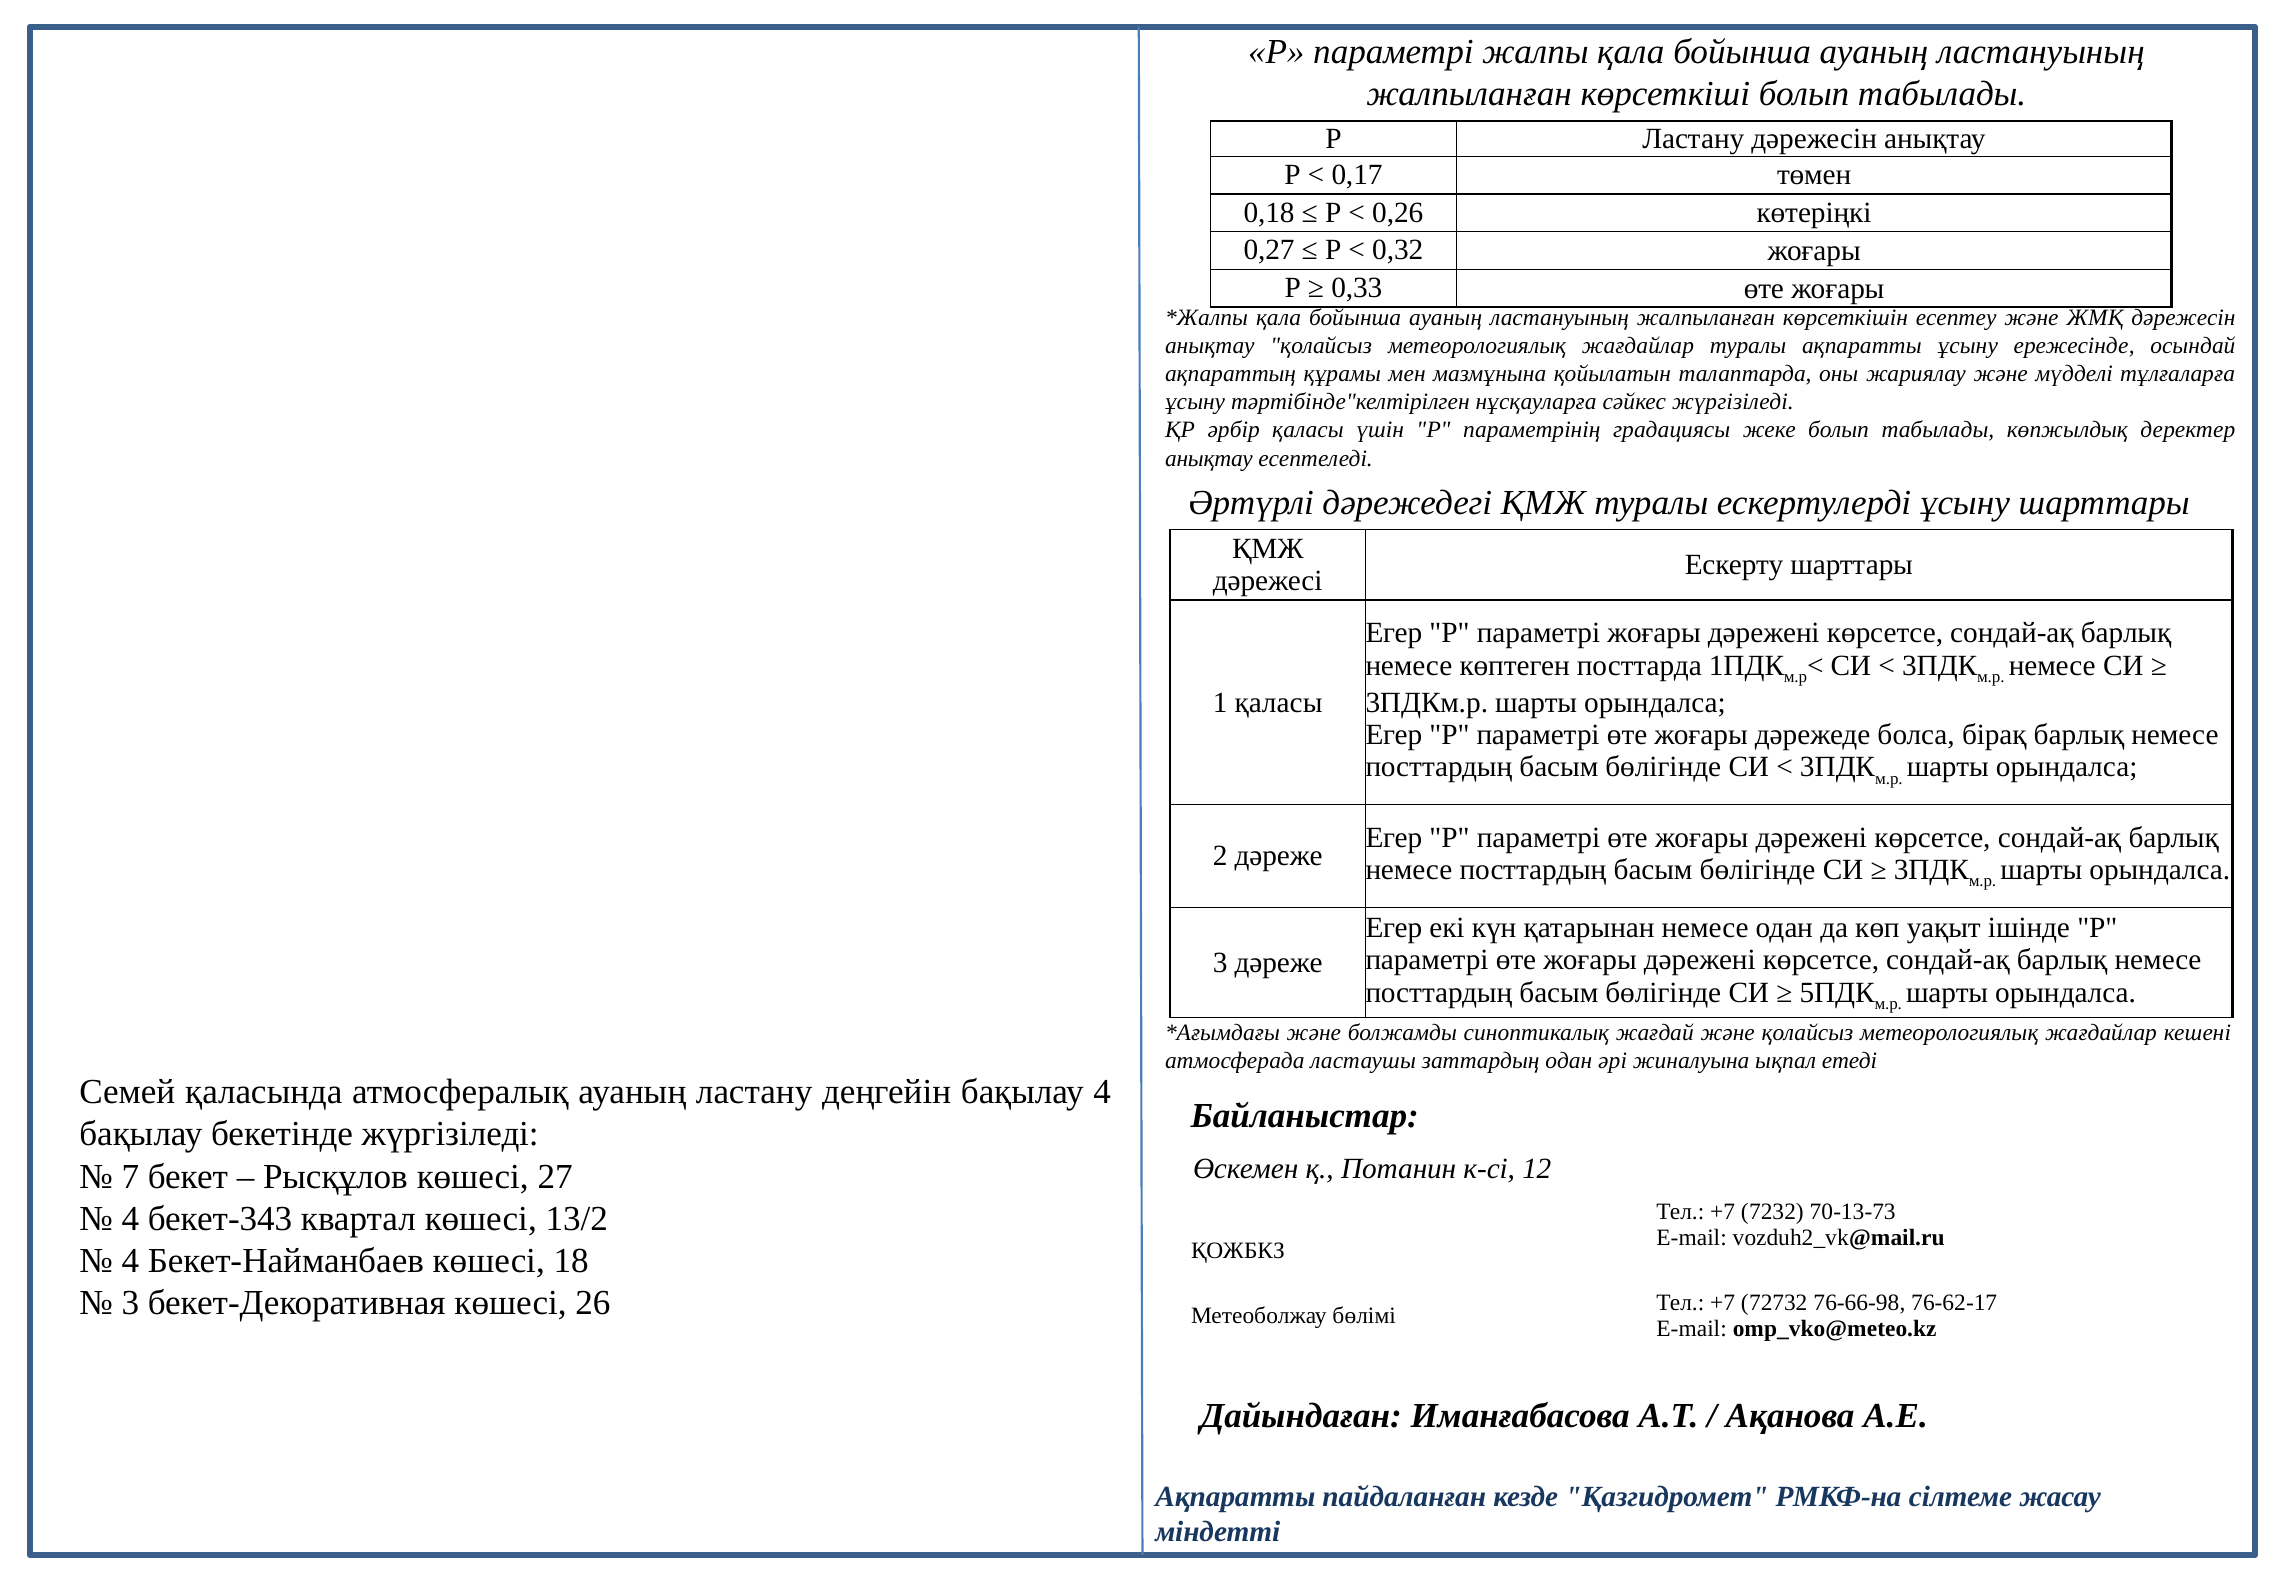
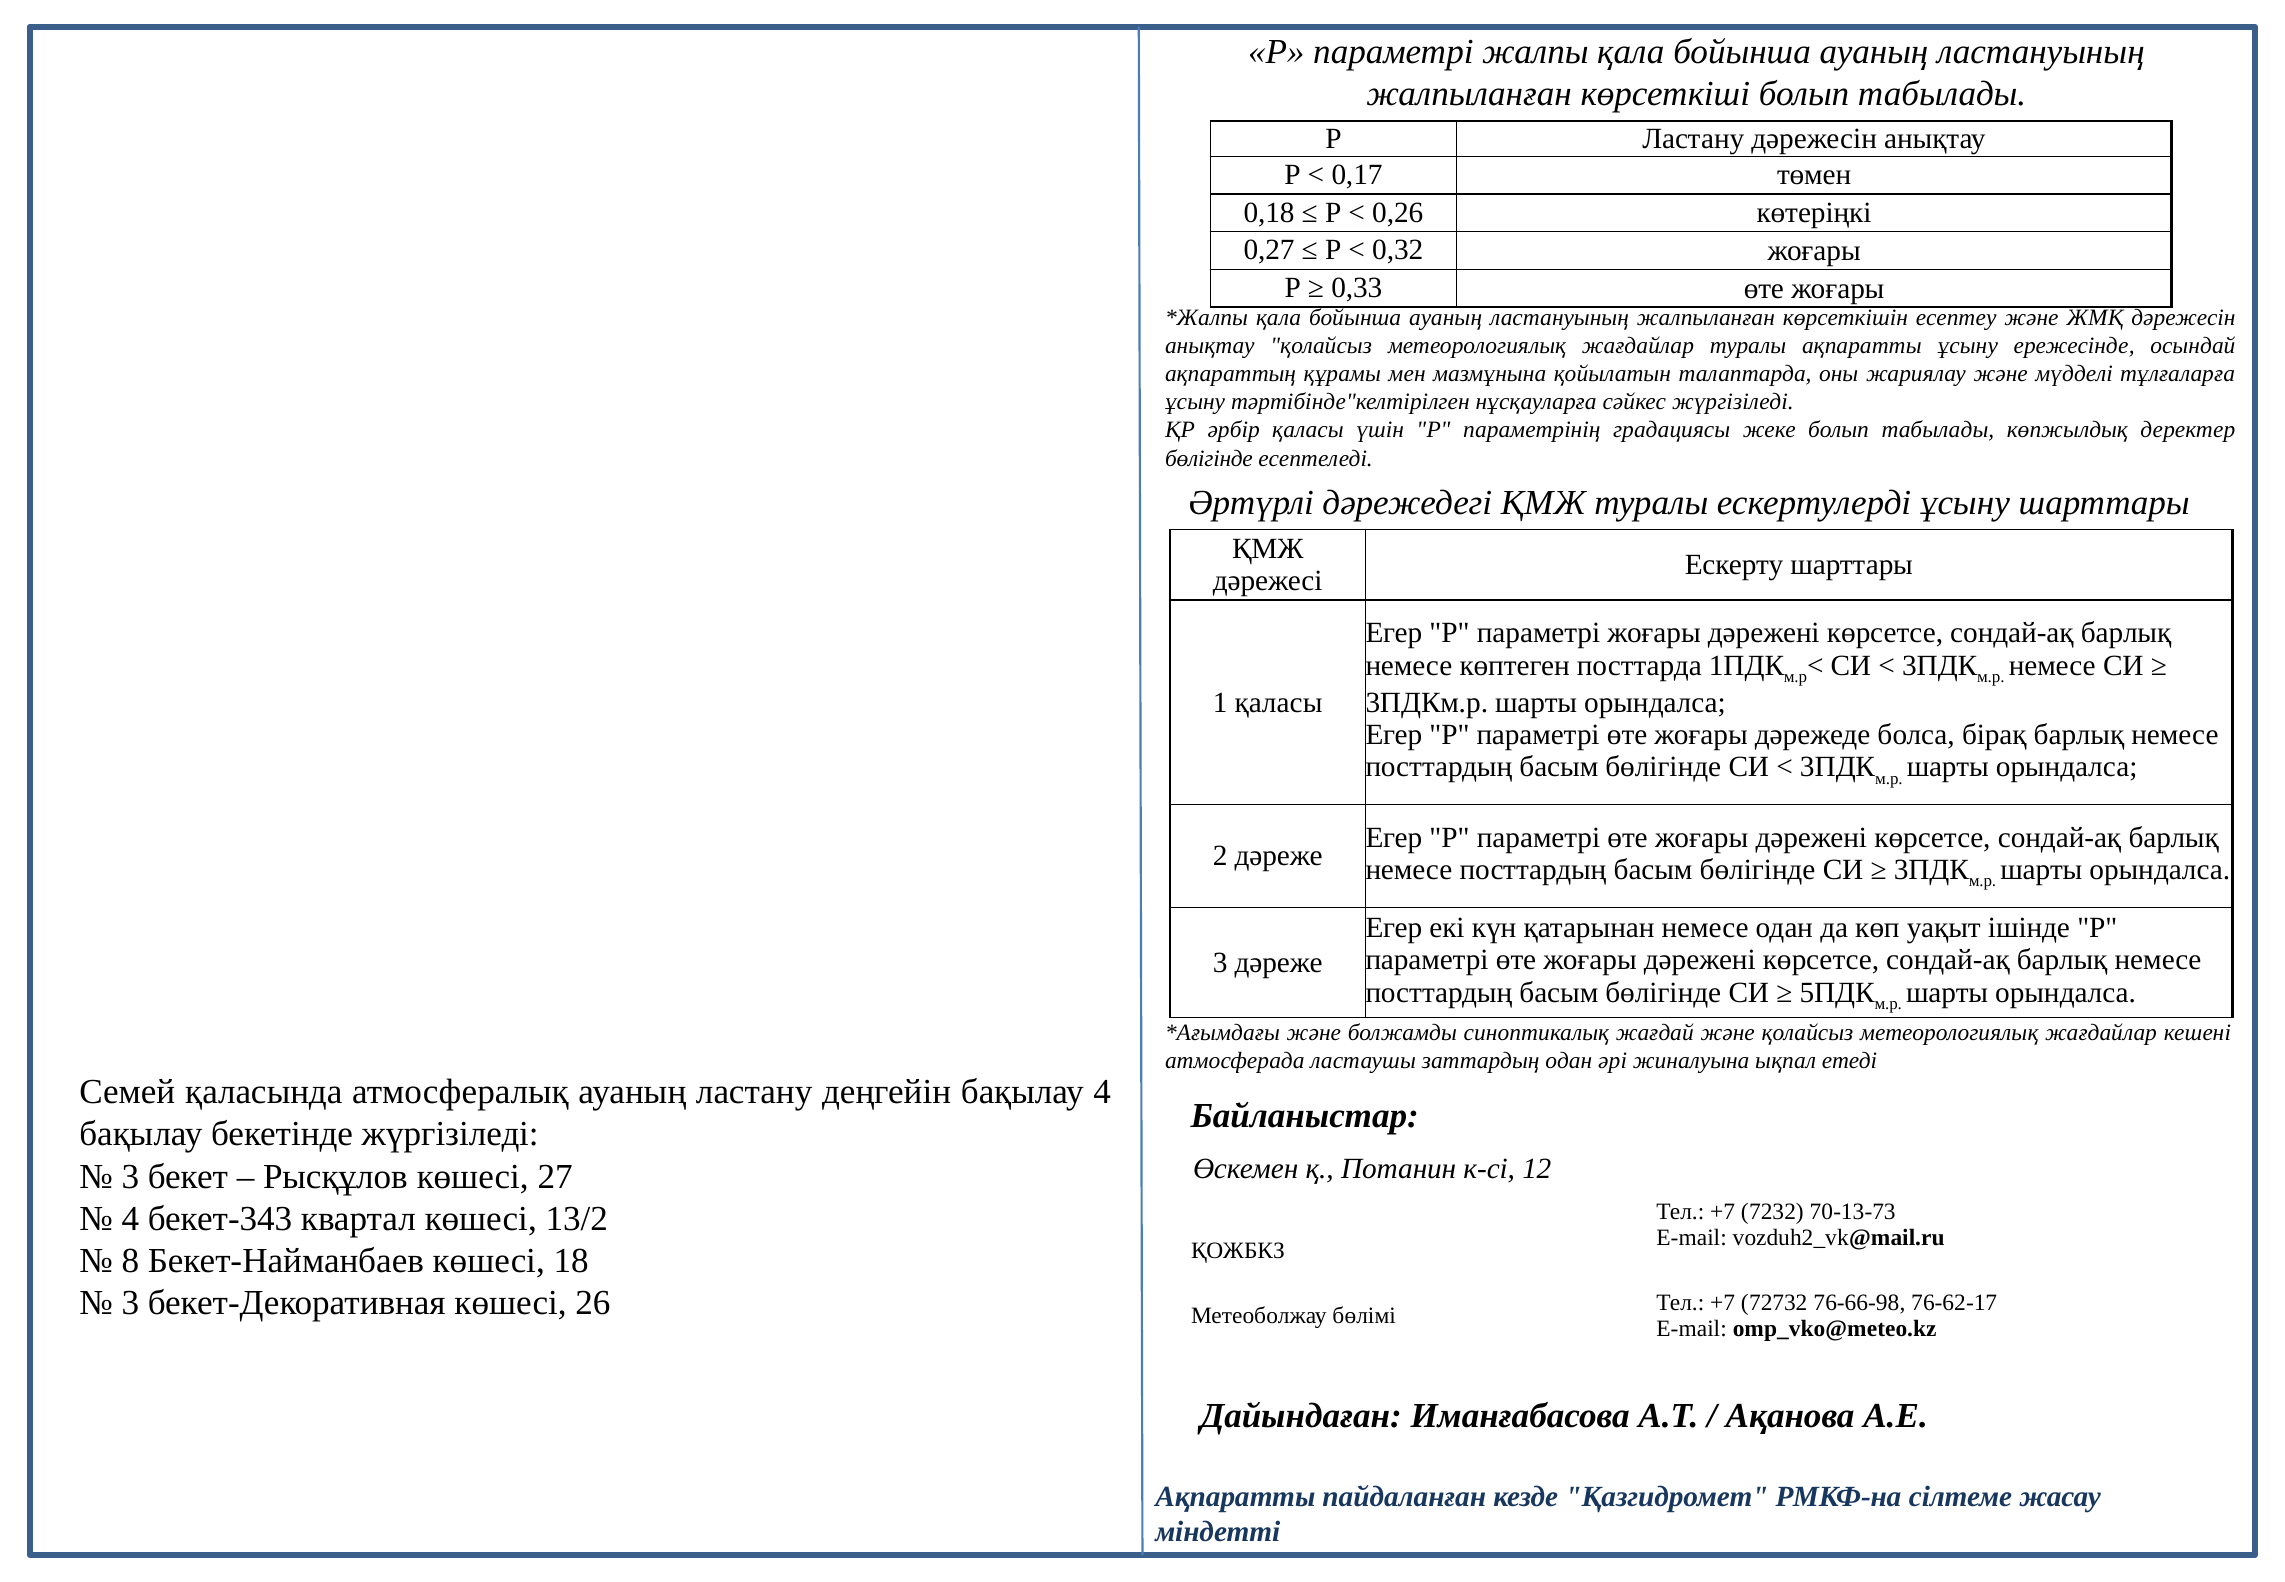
анықтау: анықтау -> бөлігінде (1209, 458)
7: 7 -> 3 (130, 1176)
4: 4 -> 8 (130, 1261)
